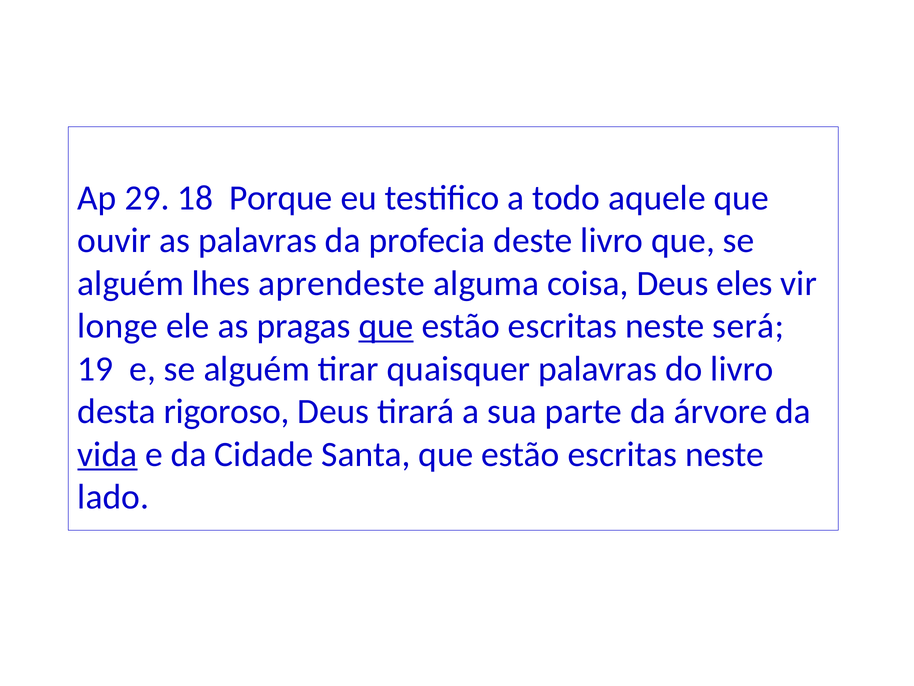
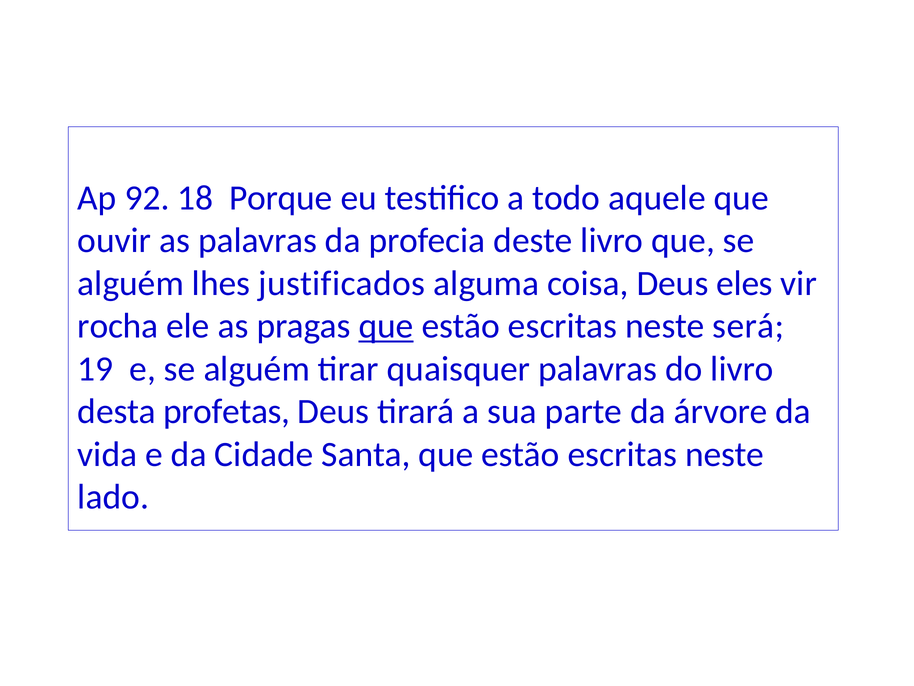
29: 29 -> 92 (147, 198)
aprendeste: aprendeste -> justificados (342, 283)
longe: longe -> rocha (118, 326)
rigoroso: rigoroso -> profetas (227, 411)
vida underline: present -> none (107, 454)
